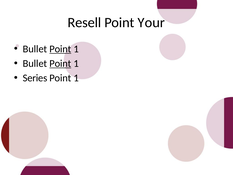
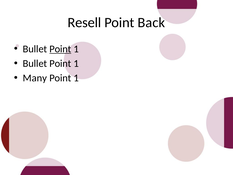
Your: Your -> Back (151, 23)
Point underline: present -> none (60, 63)
Series: Series -> Many (35, 78)
